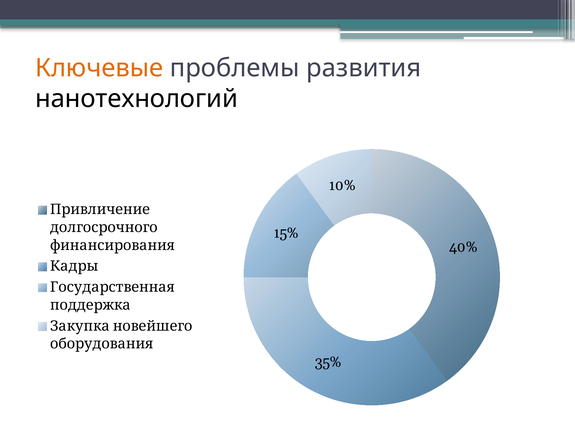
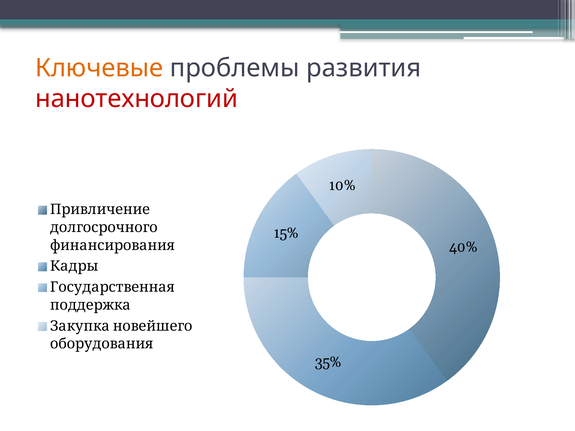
нанотехнологий colour: black -> red (136, 99)
